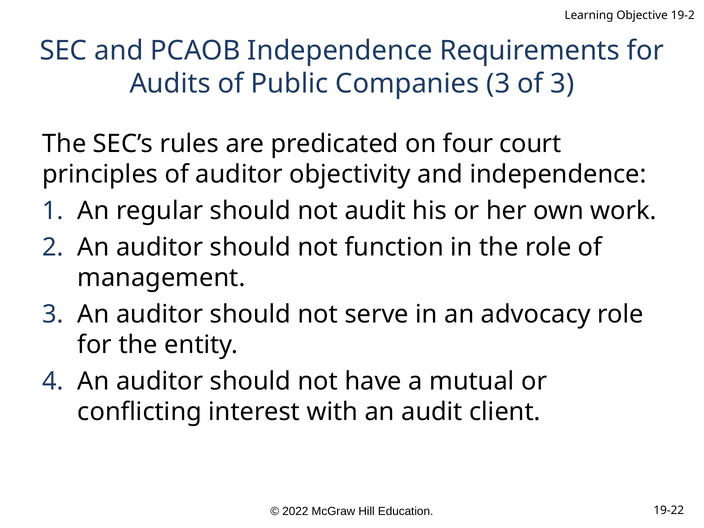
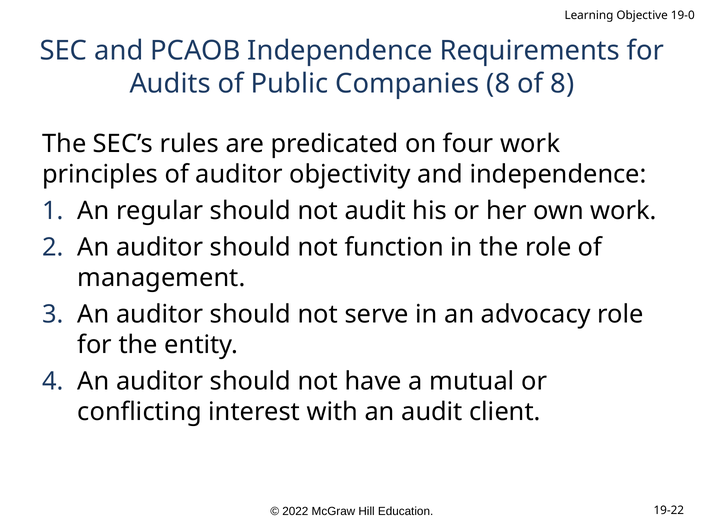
19-2: 19-2 -> 19-0 (683, 15)
Companies 3: 3 -> 8 (498, 83)
of 3: 3 -> 8 (562, 83)
four court: court -> work (530, 144)
